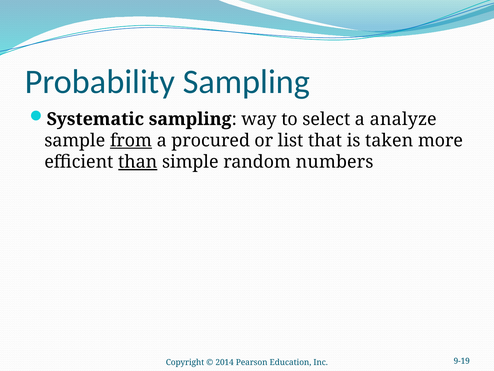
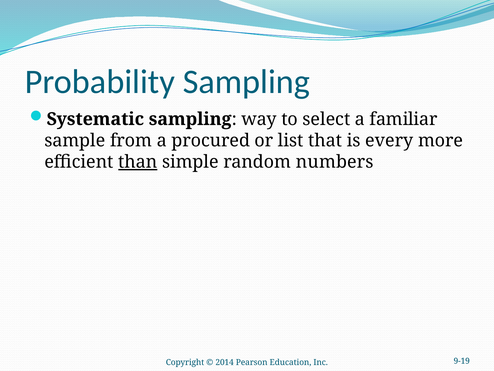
analyze: analyze -> familiar (404, 119)
from underline: present -> none (131, 140)
taken: taken -> every (389, 140)
